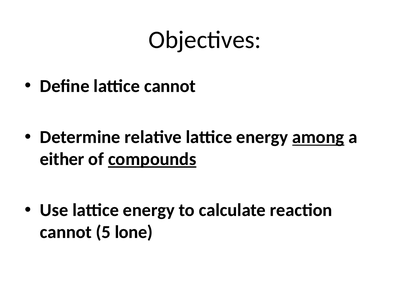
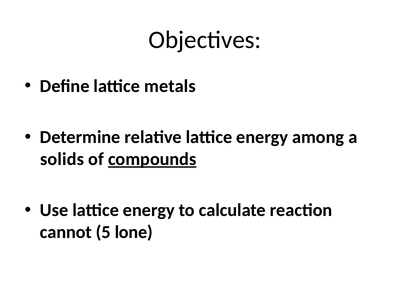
lattice cannot: cannot -> metals (170, 86)
among underline: present -> none (318, 137)
either: either -> solids (62, 159)
